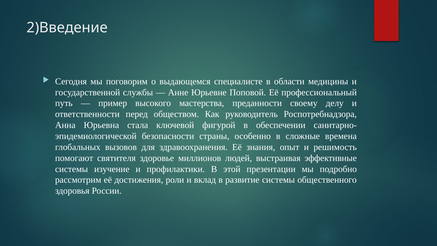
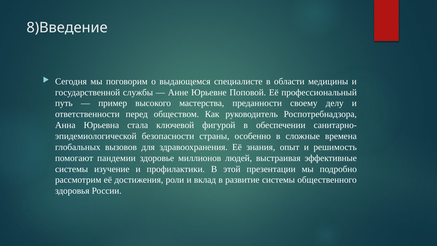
2)Введение: 2)Введение -> 8)Введение (67, 28)
святителя: святителя -> пандемии (116, 158)
